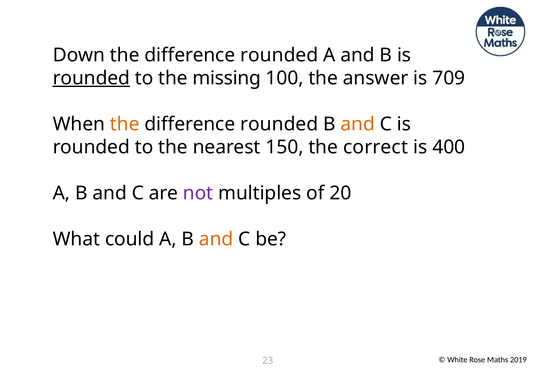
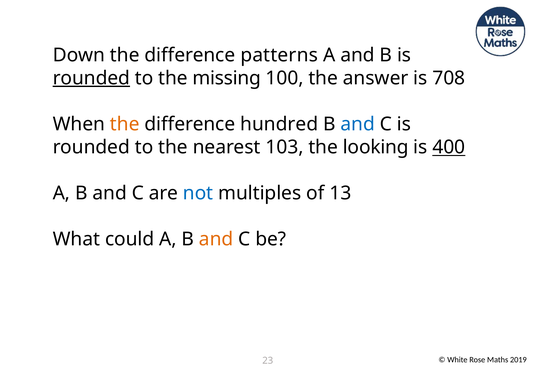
rounded: rounded -> patterns (279, 55)
709: 709 -> 708 (449, 78)
rounded: rounded -> hundred (279, 124)
and colour: orange -> blue (358, 124)
150: 150 -> 103 (284, 147)
correct: correct -> looking (376, 147)
400 underline: none -> present (449, 147)
not colour: purple -> blue (198, 193)
20: 20 -> 13 (340, 193)
